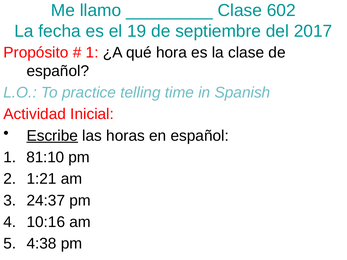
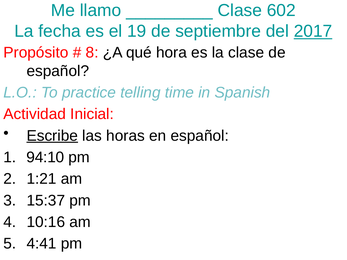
2017 underline: none -> present (313, 31)
1: 1 -> 8 (92, 53)
81:10: 81:10 -> 94:10 (45, 157)
24:37: 24:37 -> 15:37 (46, 201)
4:38: 4:38 -> 4:41 (42, 244)
